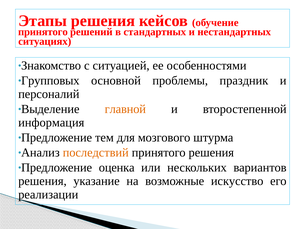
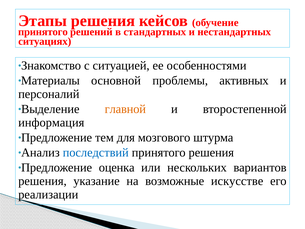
Групповых: Групповых -> Материалы (50, 80)
праздник: праздник -> активных (244, 80)
последствий colour: orange -> blue (96, 152)
искусство: искусство -> искусстве (237, 181)
